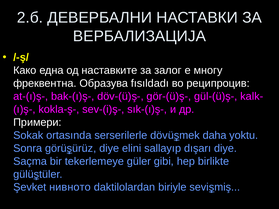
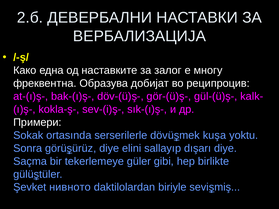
fısıldadı: fısıldadı -> добијат (150, 83)
daha: daha -> kuşa (214, 135)
